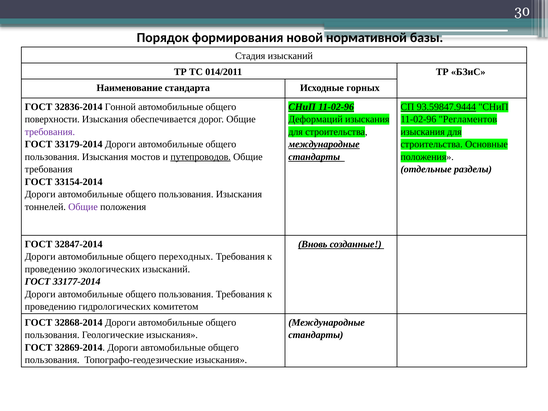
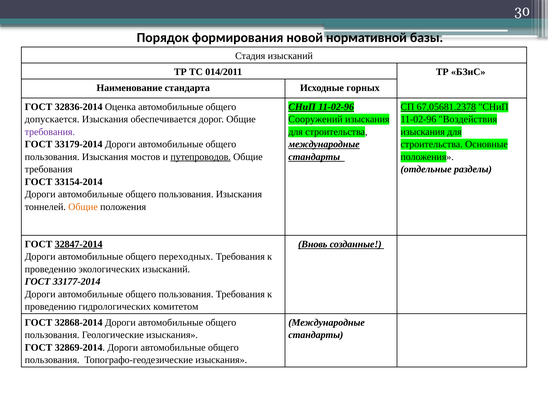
Гонной: Гонной -> Оценка (120, 107)
93.59847.9444: 93.59847.9444 -> 67.05681.2378 (446, 107)
поверхности: поверхности -> допускается (52, 119)
Деформаций: Деформаций -> Сооружений (316, 119)
Регламентов: Регламентов -> Воздействия (468, 119)
Общие colour: purple -> orange (83, 207)
32847-2014 underline: none -> present (79, 244)
